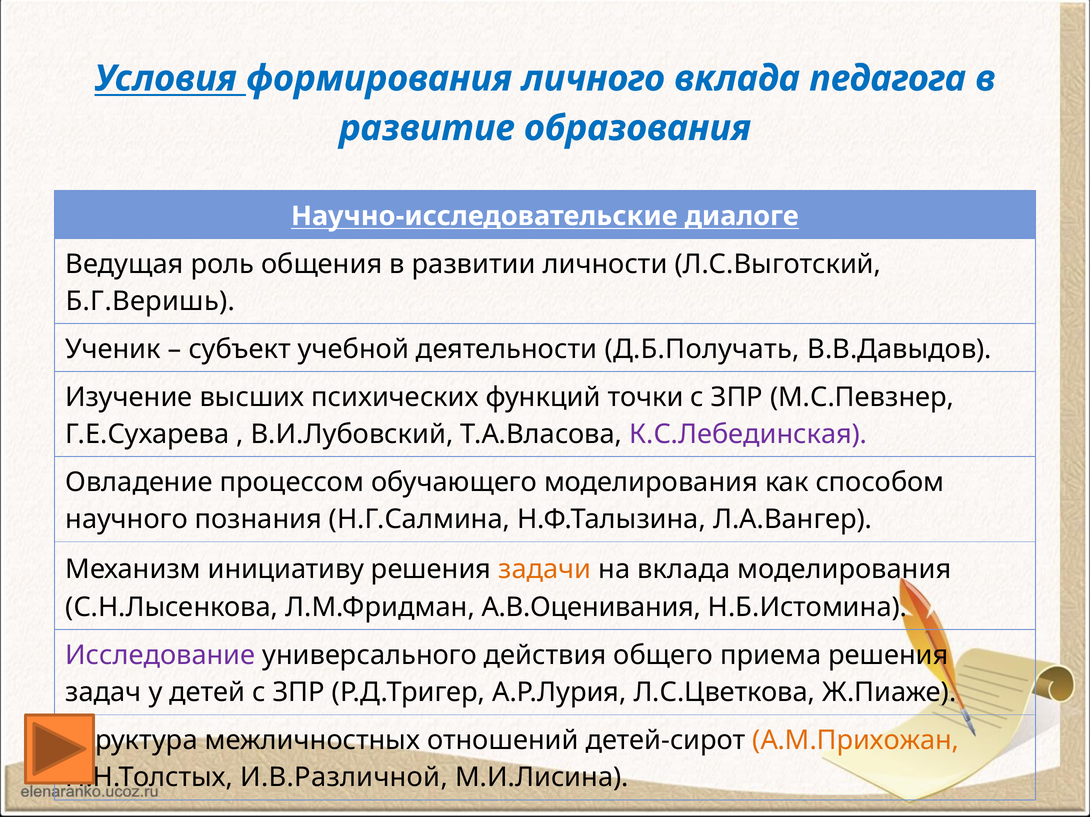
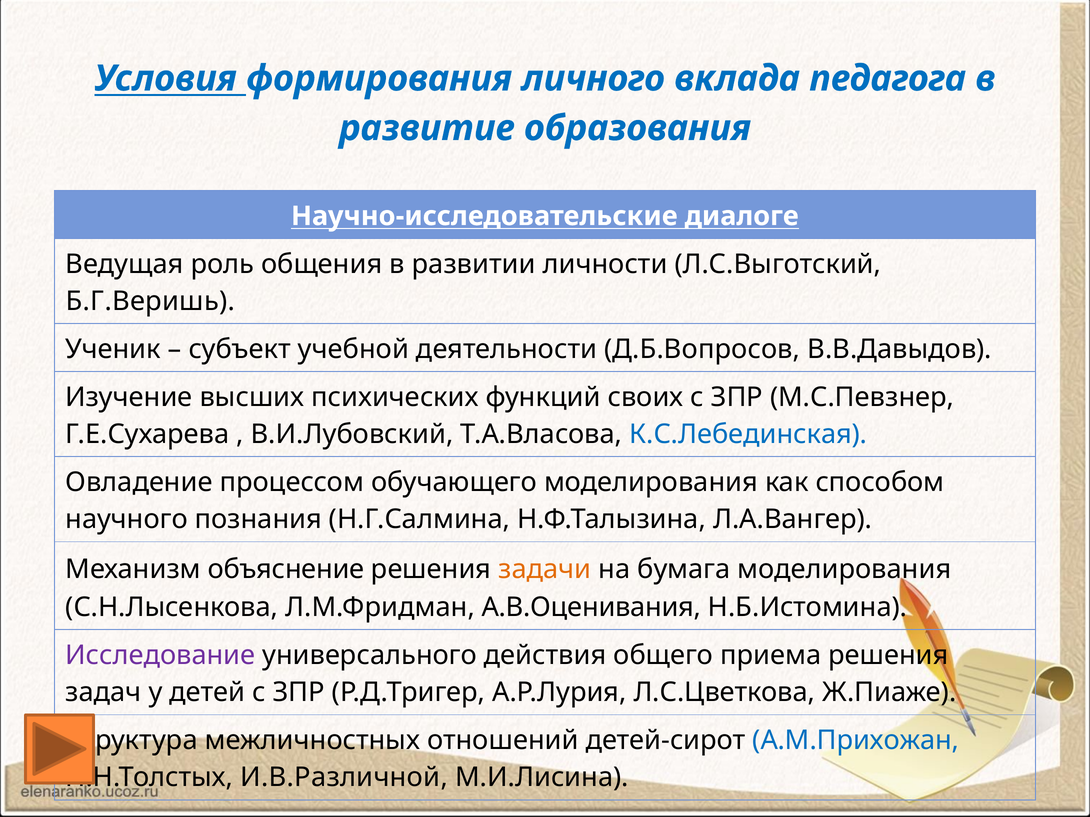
Д.Б.Получать: Д.Б.Получать -> Д.Б.Вопросов (702, 349)
точки: точки -> своих (646, 397)
К.С.Лебединская colour: purple -> blue (748, 434)
инициативу: инициативу -> объяснение (286, 569)
на вклада: вклада -> бумага (684, 569)
А.М.Прихожан colour: orange -> blue (856, 741)
